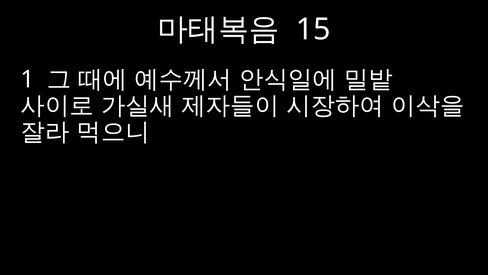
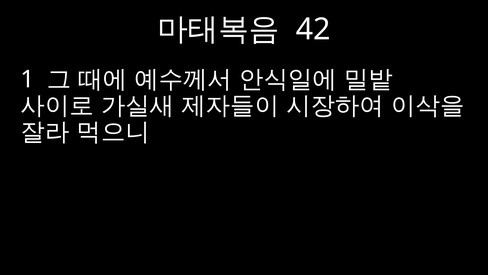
15: 15 -> 42 (313, 29)
